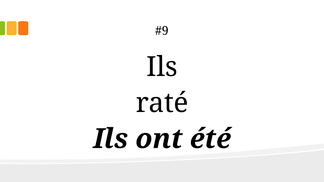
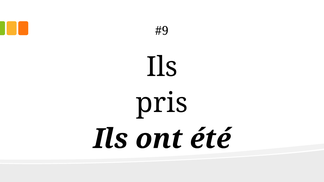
raté: raté -> pris (162, 103)
